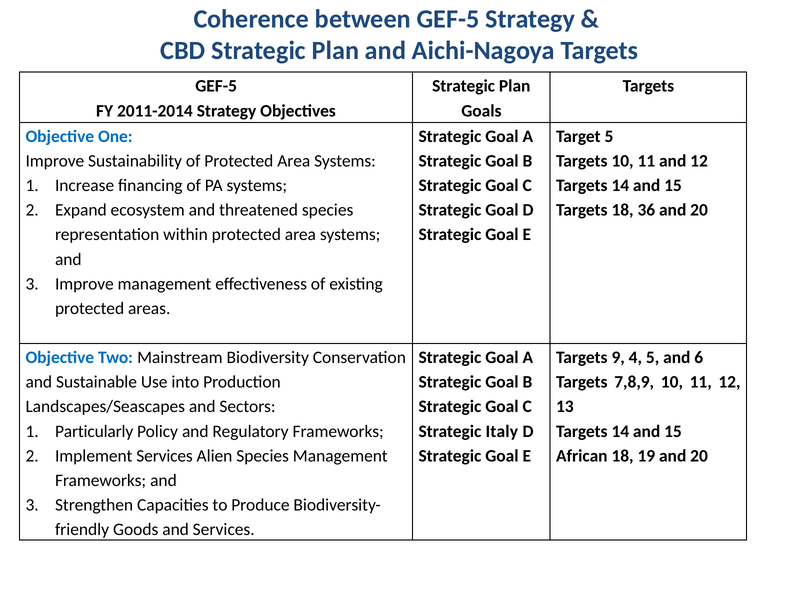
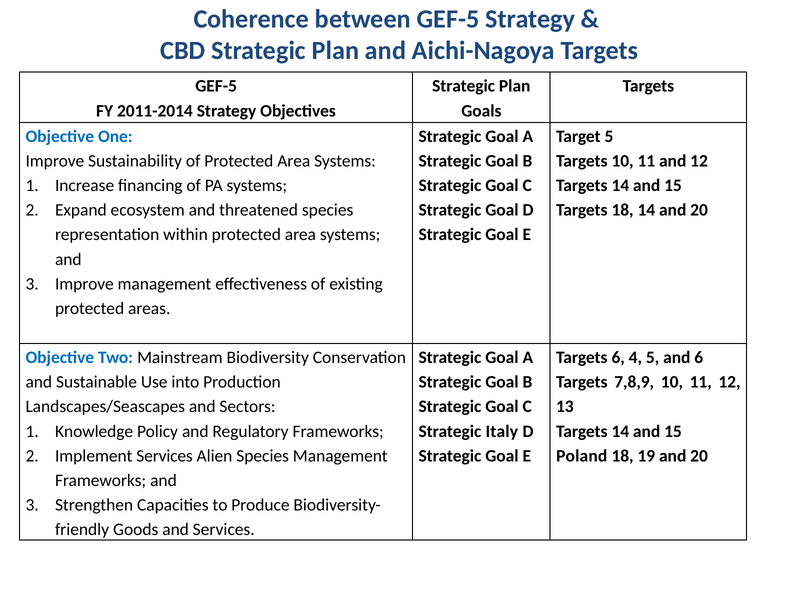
18 36: 36 -> 14 (646, 210)
Targets 9: 9 -> 6 (618, 357)
Particularly: Particularly -> Knowledge (94, 431)
African: African -> Poland (582, 455)
